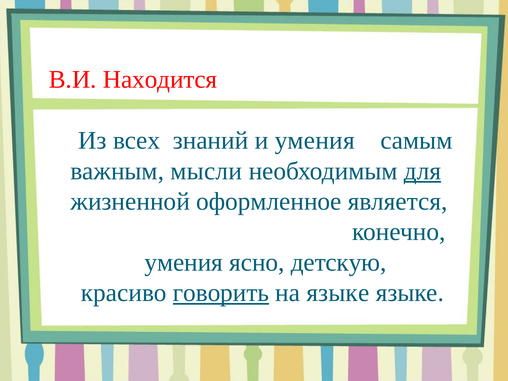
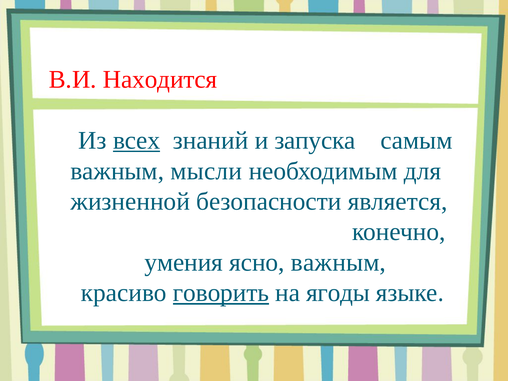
всех underline: none -> present (137, 140)
и умения: умения -> запуска (315, 140)
для underline: present -> none (422, 171)
оформленное: оформленное -> безопасности (269, 201)
ясно детскую: детскую -> важным (338, 262)
на языке: языке -> ягоды (338, 293)
